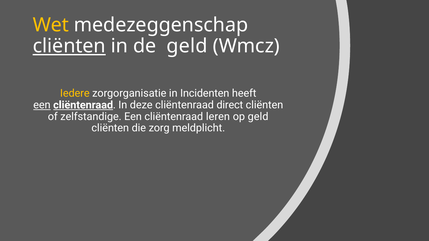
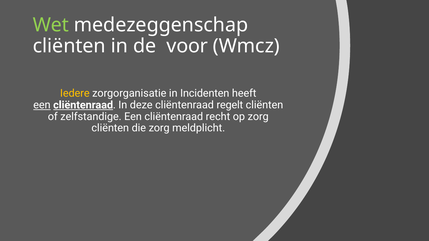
Wet colour: yellow -> light green (51, 25)
cliënten underline: present -> none (69, 46)
de geld: geld -> voor (187, 46)
direct: direct -> regelt (230, 105)
leren: leren -> recht (218, 117)
op geld: geld -> zorg (258, 117)
